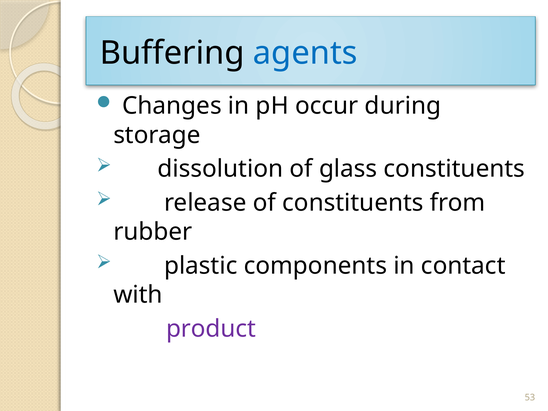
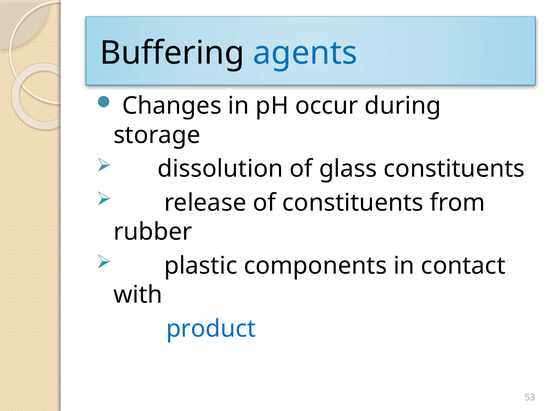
product colour: purple -> blue (211, 329)
